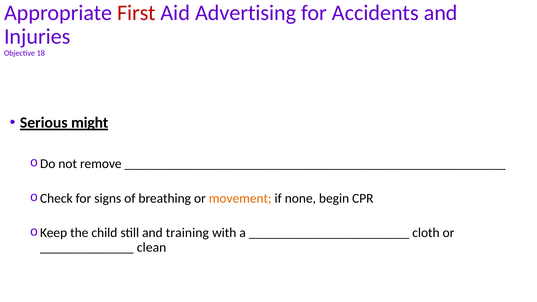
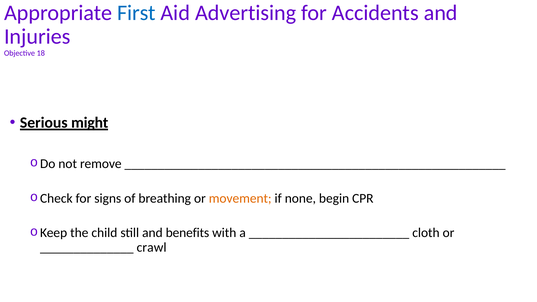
First colour: red -> blue (136, 13)
training: training -> benefits (187, 233)
clean: clean -> crawl (152, 247)
